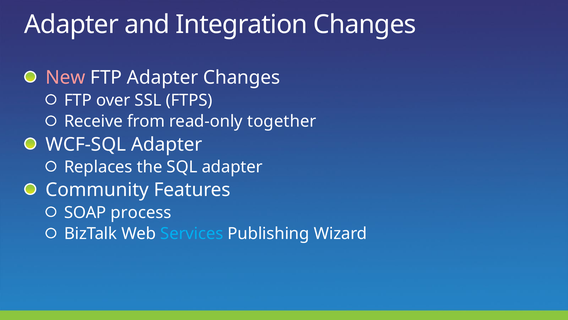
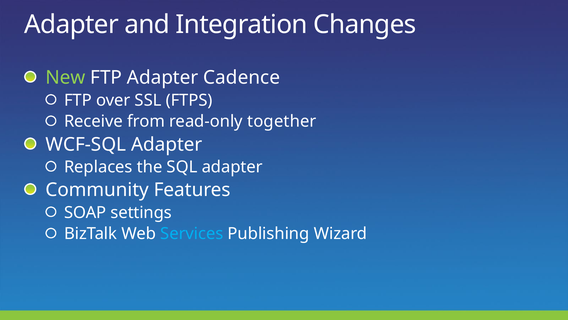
New colour: pink -> light green (66, 78)
Adapter Changes: Changes -> Cadence (242, 78)
process: process -> settings (141, 212)
